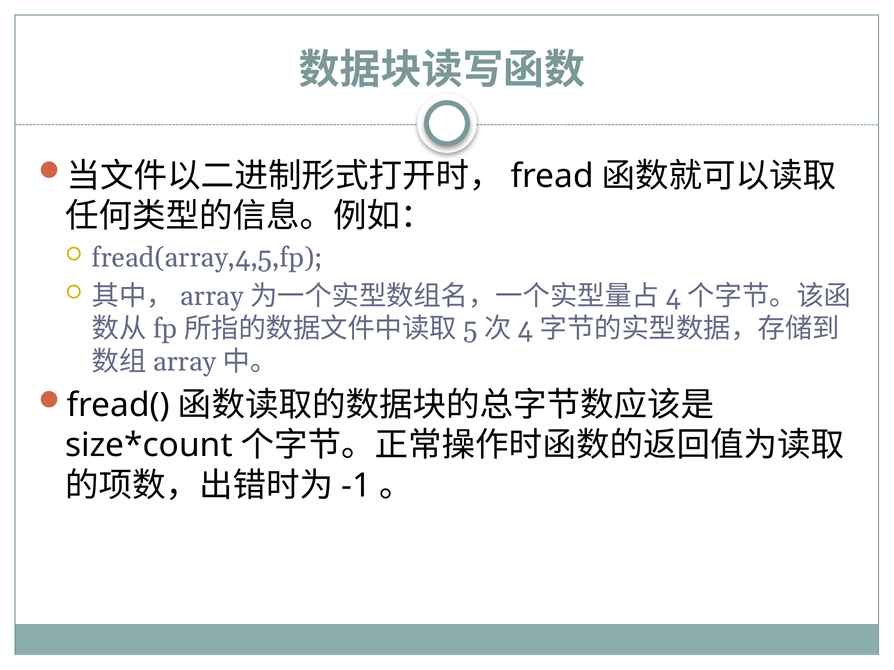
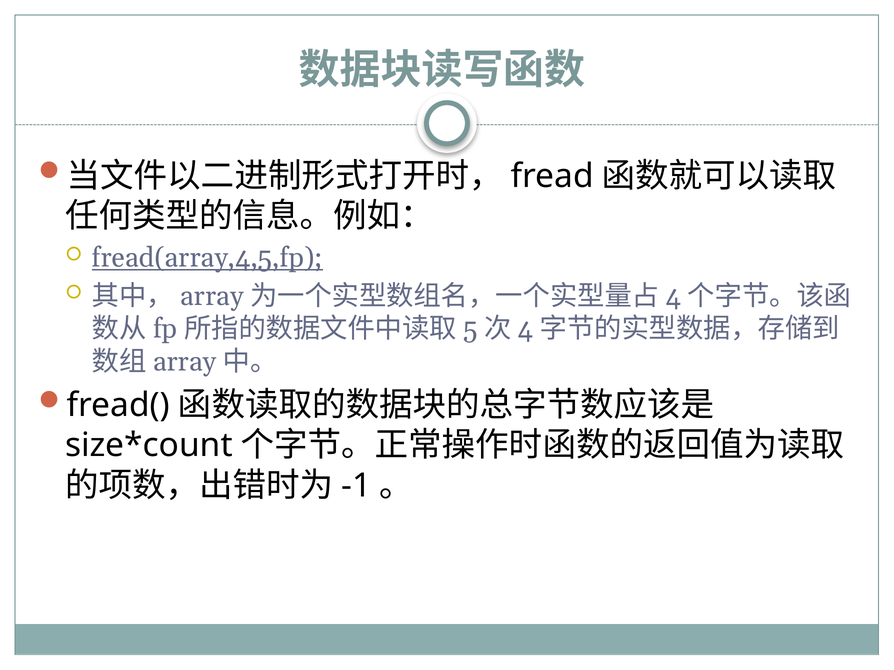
fread(array,4,5,fp underline: none -> present (207, 258)
